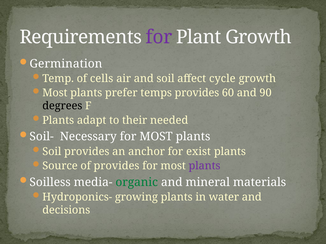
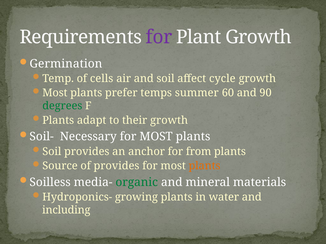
temps provides: provides -> summer (197, 93)
degrees colour: black -> green (62, 106)
their needed: needed -> growth (169, 121)
exist: exist -> from (199, 152)
plants colour: purple -> orange (205, 166)
decisions: decisions -> including (66, 210)
